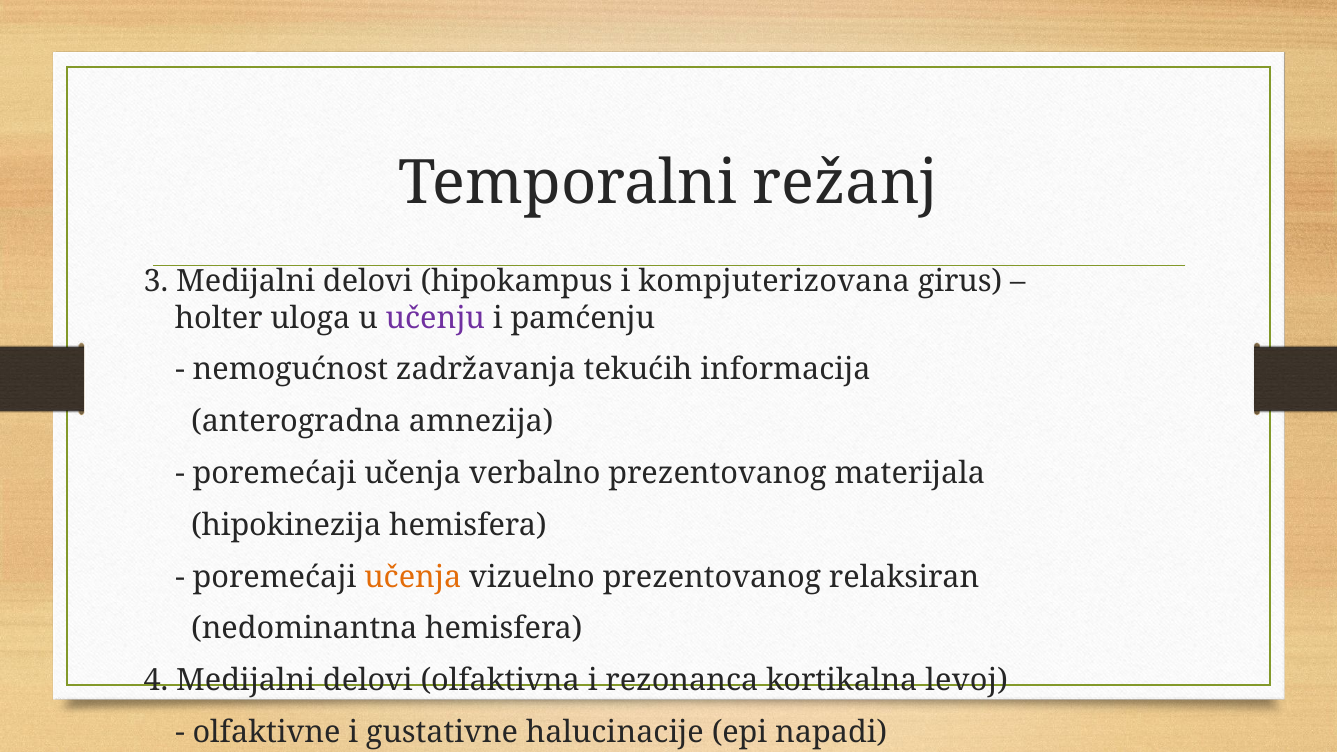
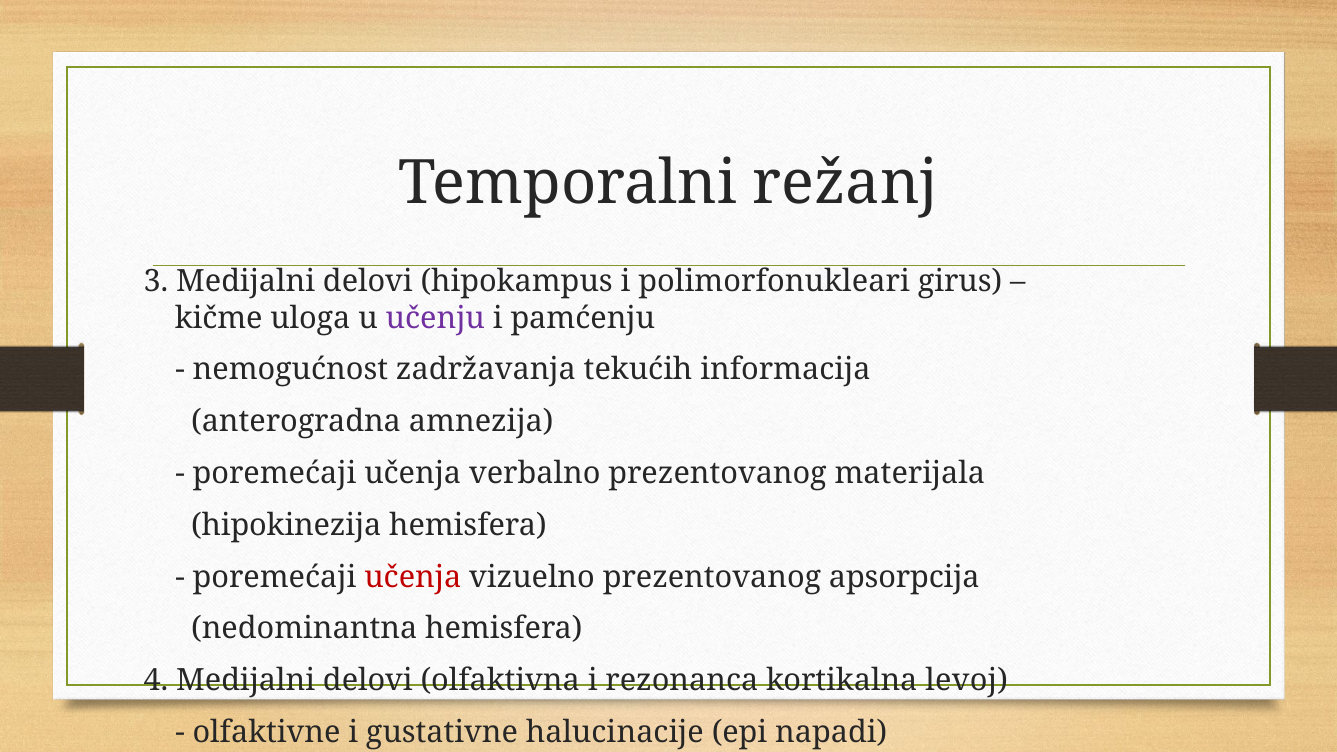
kompjuterizovana: kompjuterizovana -> polimorfonukleari (774, 281)
holter: holter -> kičme (219, 318)
učenja colour: orange -> red (413, 577)
relaksiran: relaksiran -> apsorpcija (904, 577)
